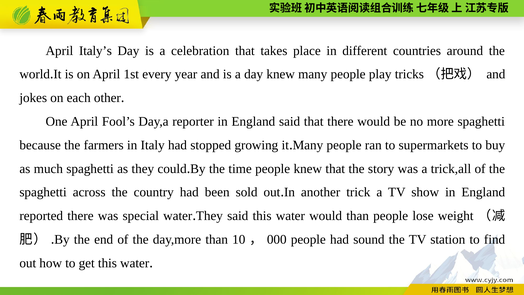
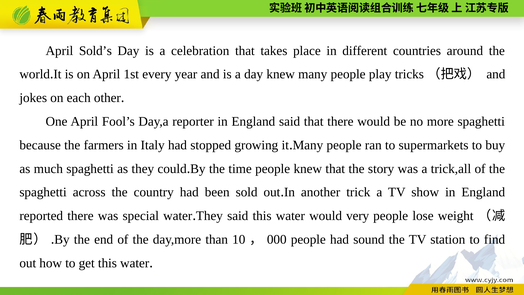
Italy’s: Italy’s -> Sold’s (95, 51)
would than: than -> very (358, 216)
